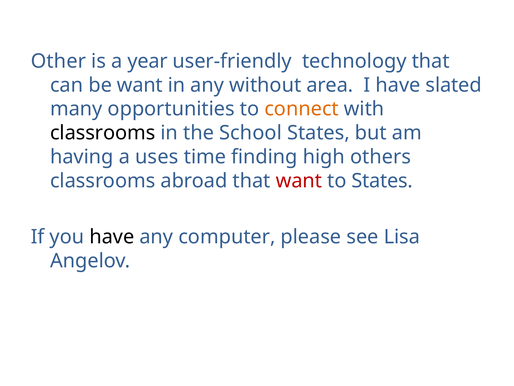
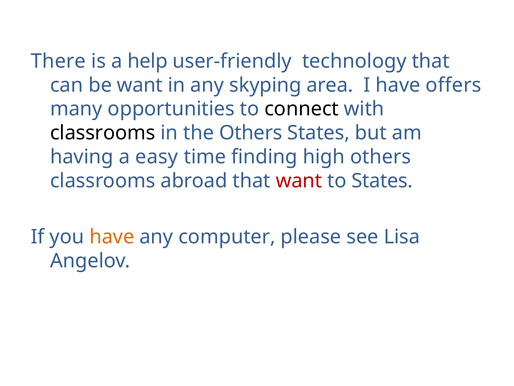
Other: Other -> There (58, 61)
year: year -> help (148, 61)
without: without -> skyping (265, 85)
slated: slated -> offers (453, 85)
connect colour: orange -> black (302, 109)
the School: School -> Others (251, 133)
uses: uses -> easy (157, 157)
have colour: black -> orange (112, 237)
